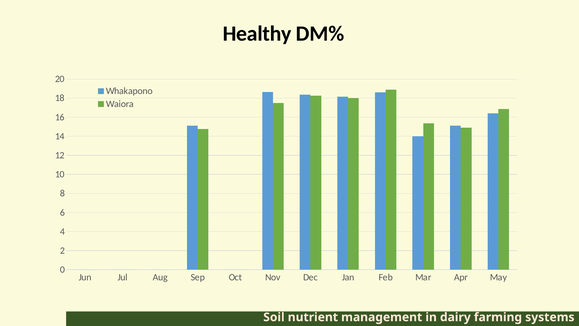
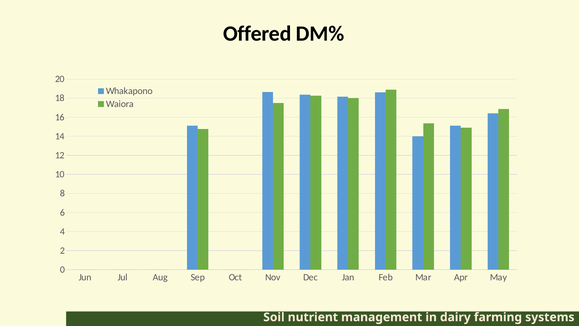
Healthy: Healthy -> Offered (257, 34)
